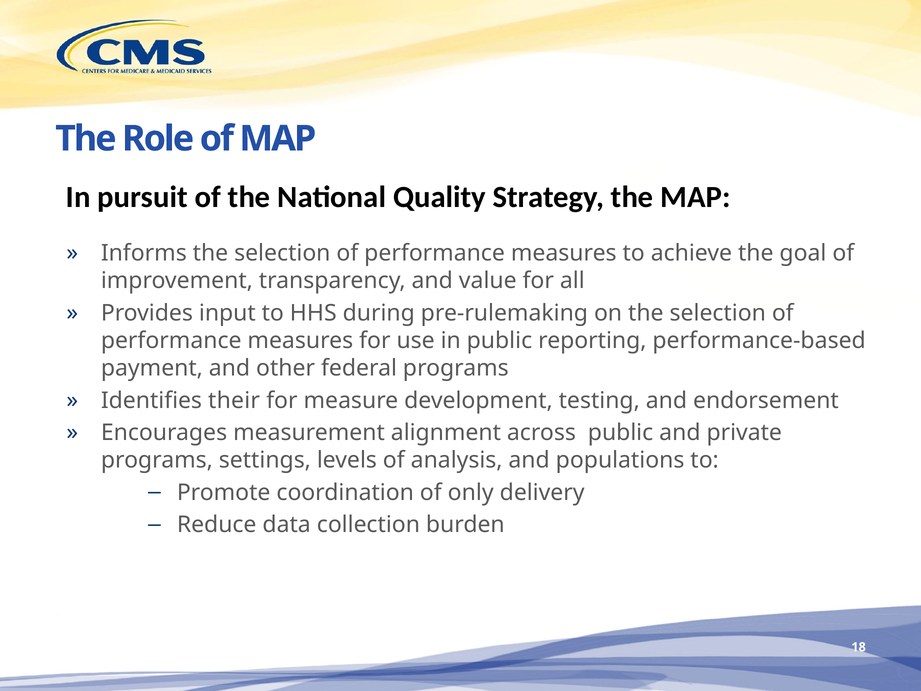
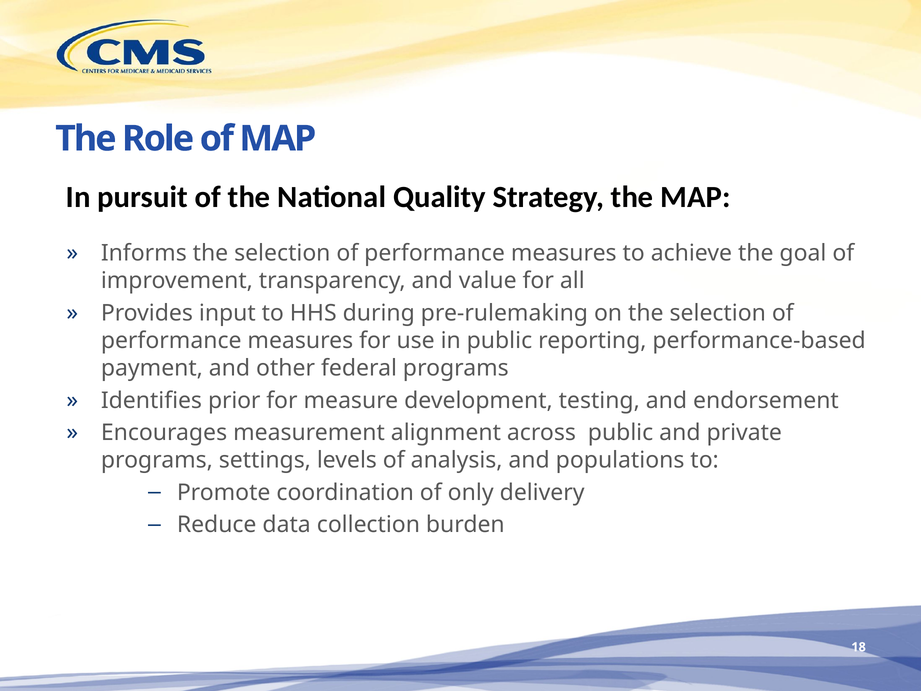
their: their -> prior (234, 400)
